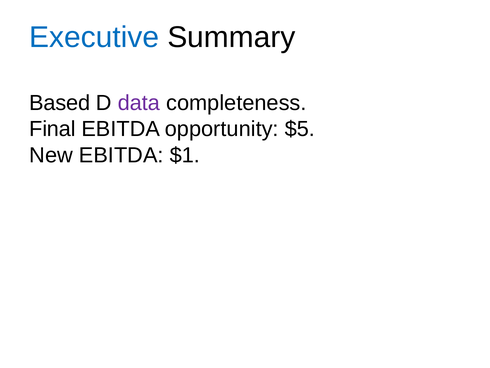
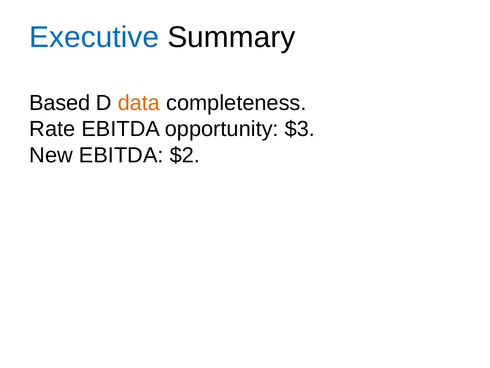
data colour: purple -> orange (139, 103)
Final: Final -> Rate (52, 129)
$5: $5 -> $3 (300, 129)
$1: $1 -> $2 (185, 155)
